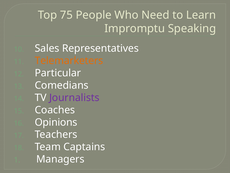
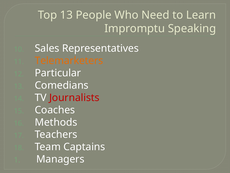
Top 75: 75 -> 13 (66, 15)
Journalists colour: purple -> red (74, 97)
Opinions: Opinions -> Methods (56, 122)
